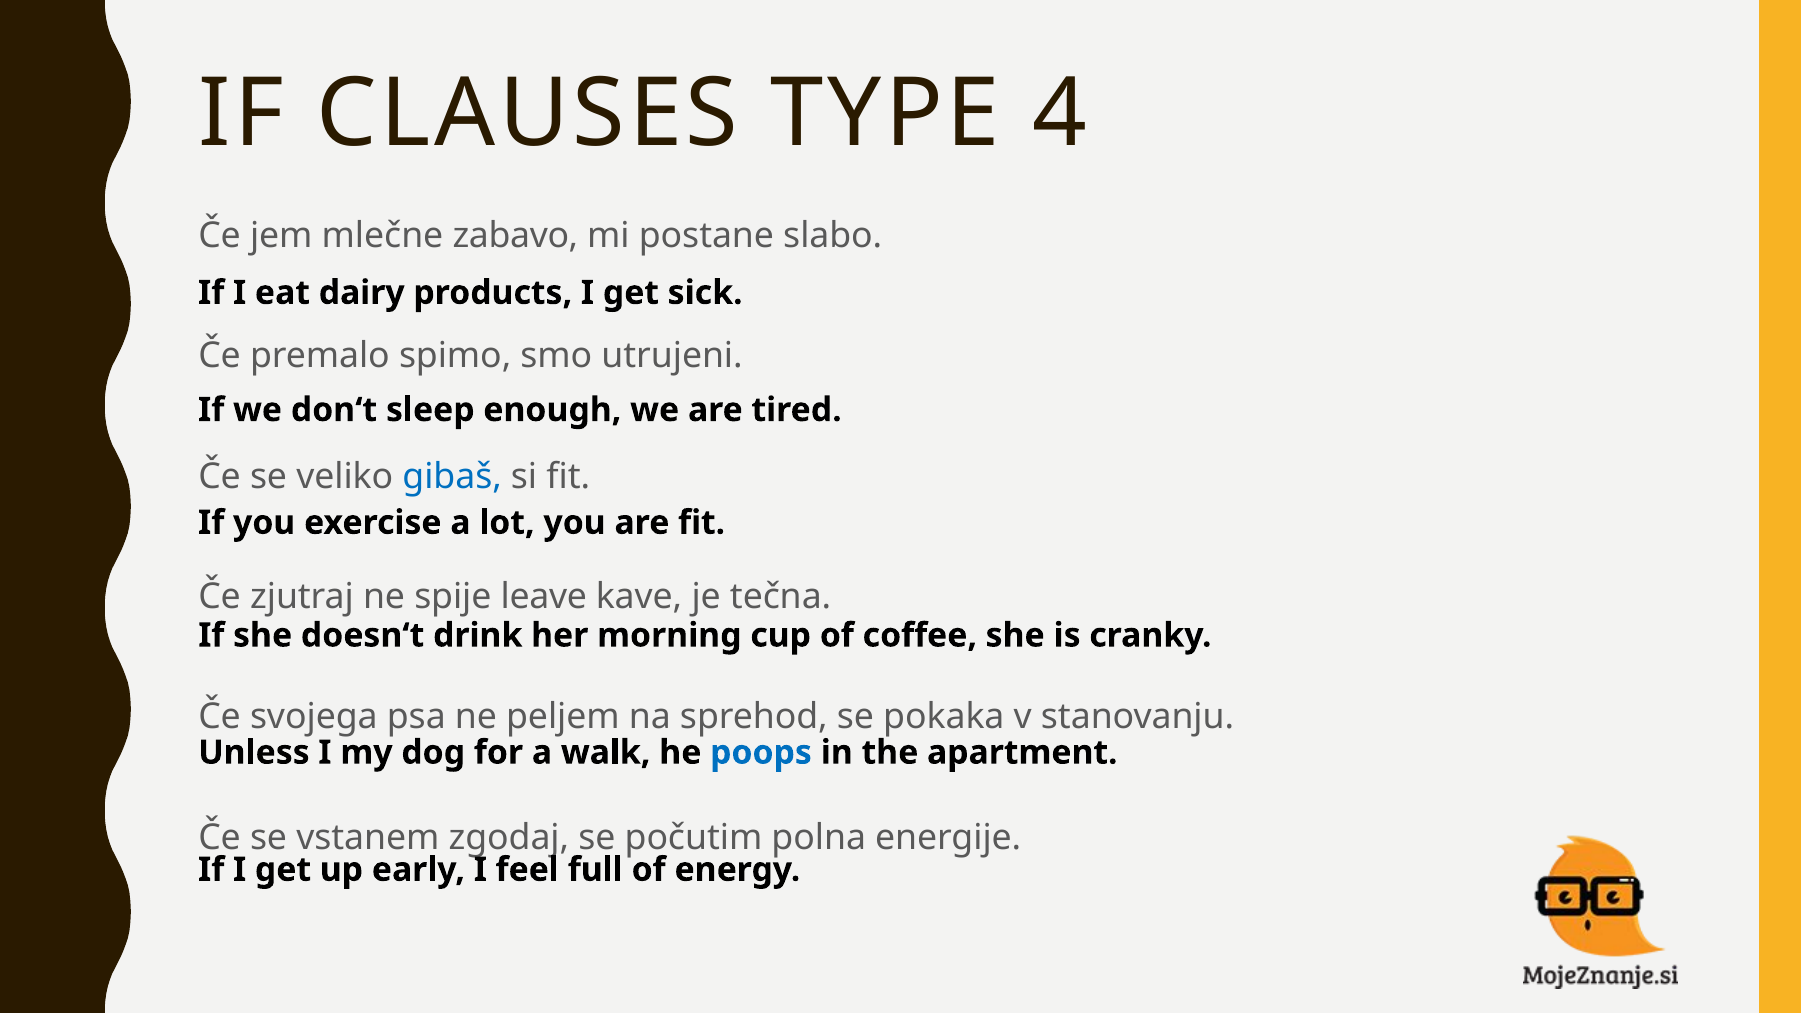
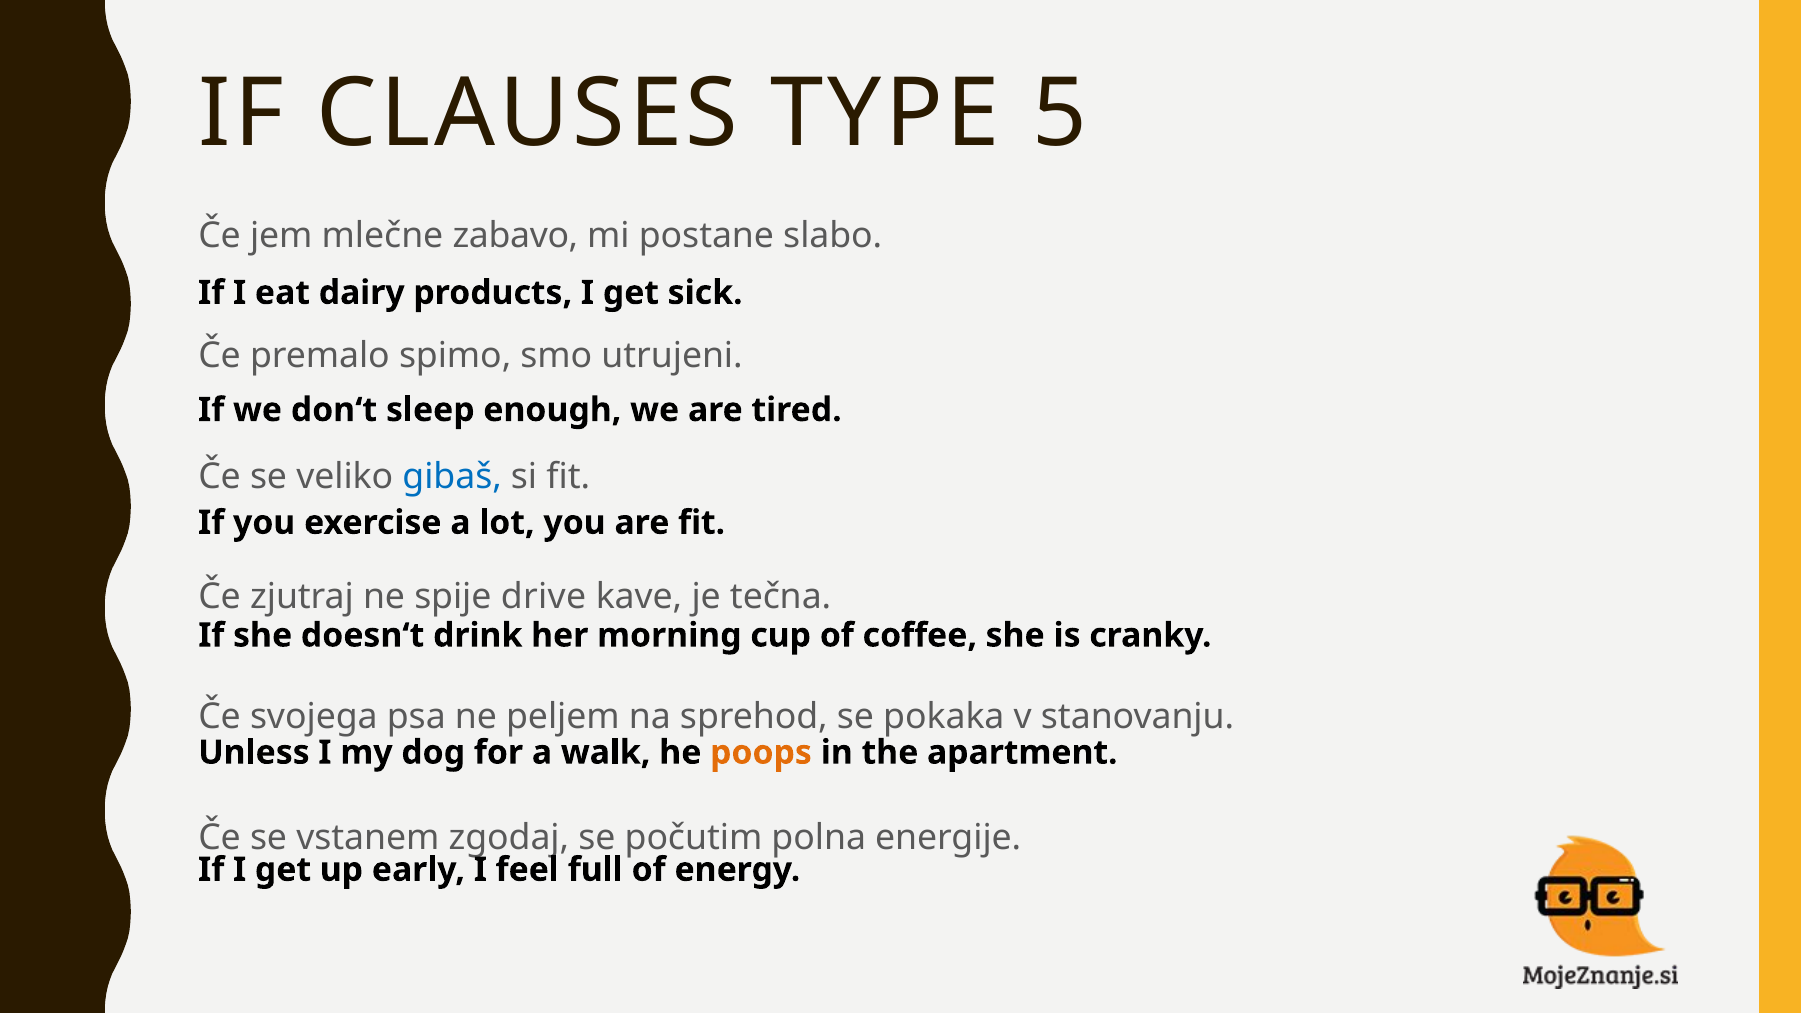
4: 4 -> 5 (1060, 114)
leave: leave -> drive (544, 597)
poops colour: blue -> orange (761, 753)
